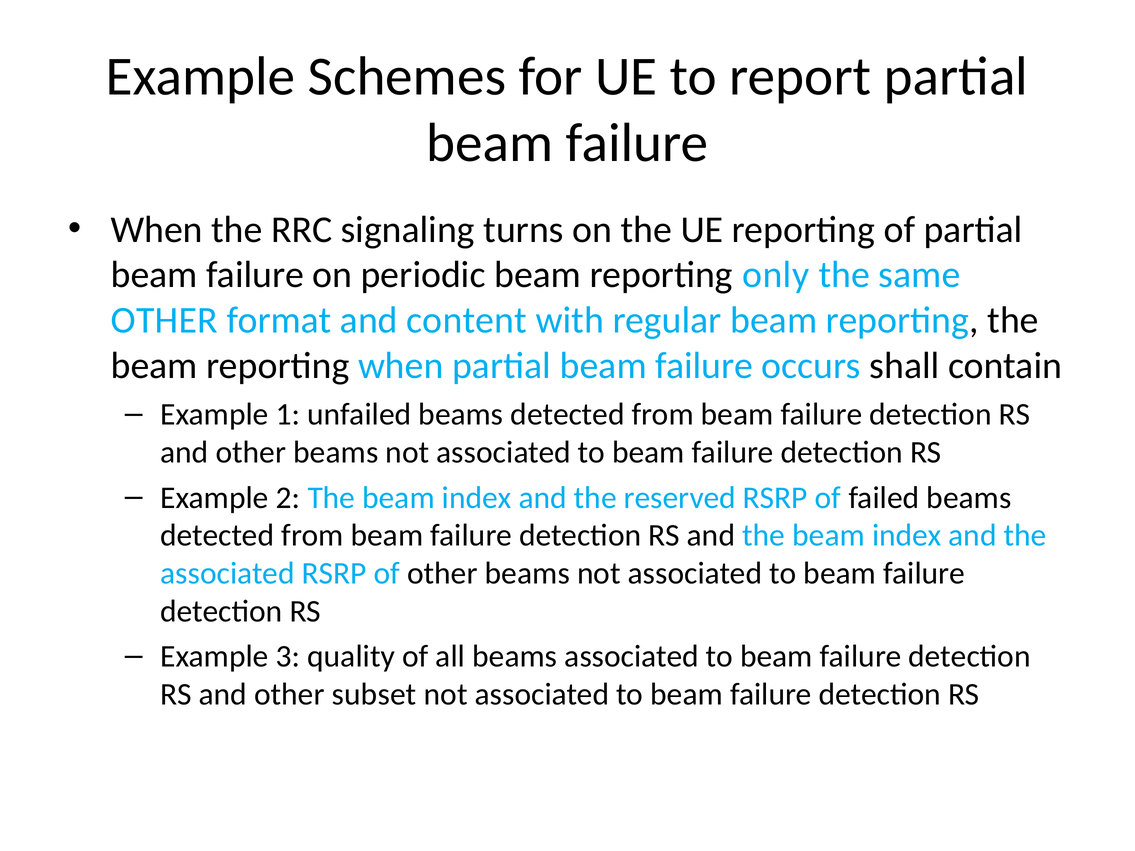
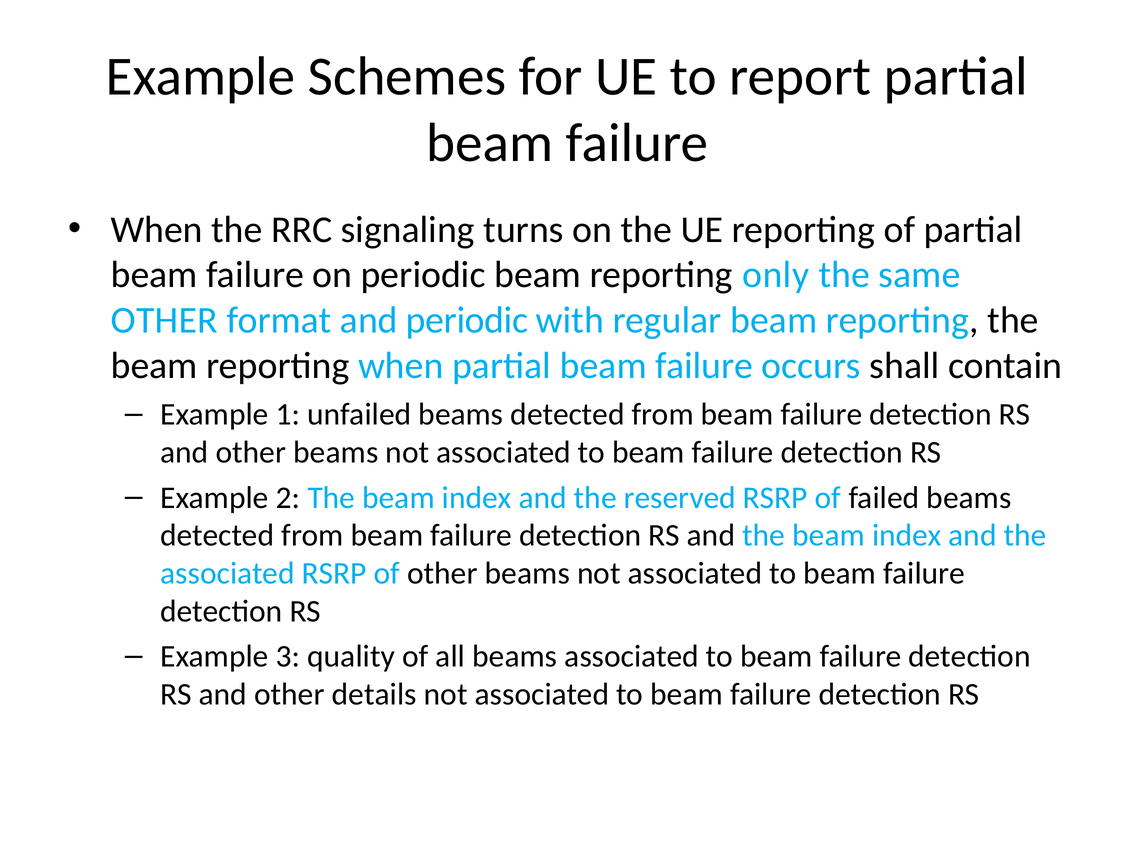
and content: content -> periodic (467, 320)
subset: subset -> details (374, 695)
